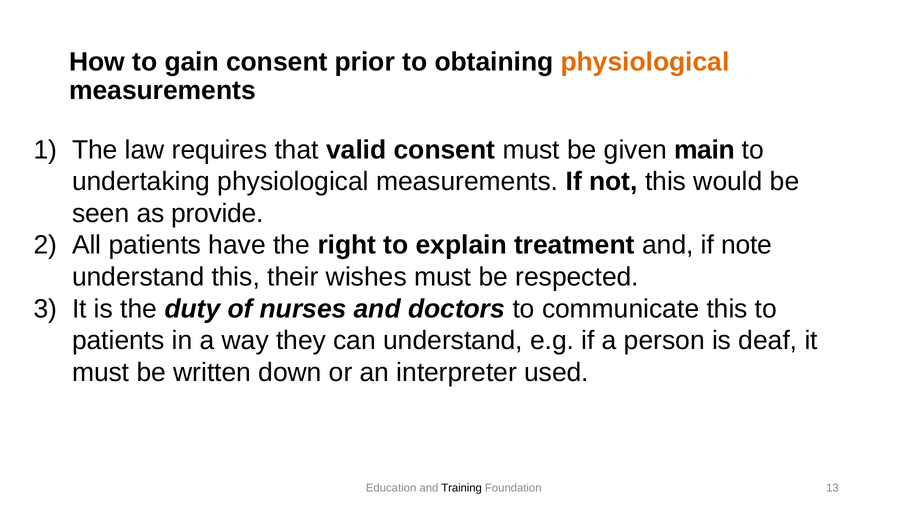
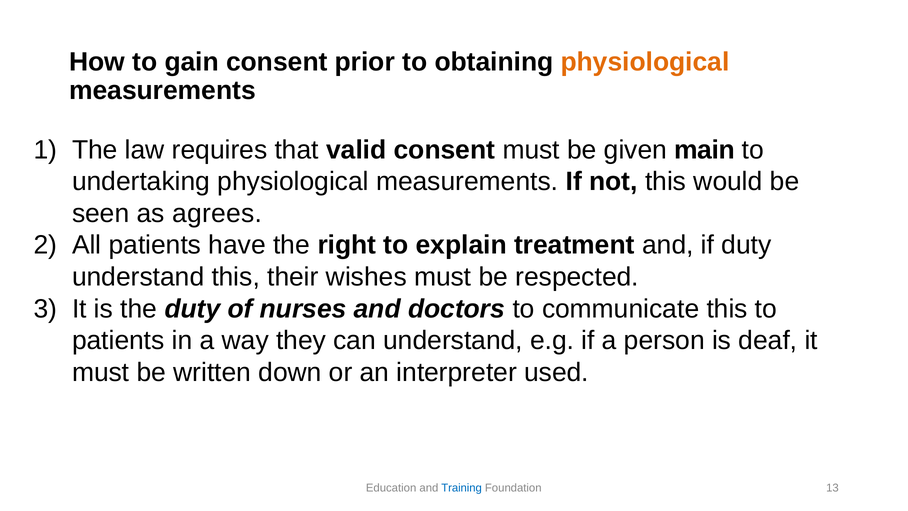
provide: provide -> agrees (217, 213)
if note: note -> duty (746, 245)
Training colour: black -> blue (462, 488)
